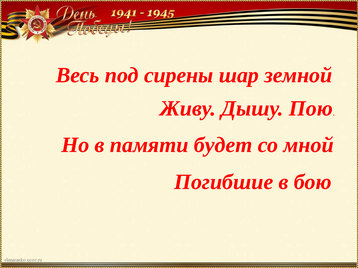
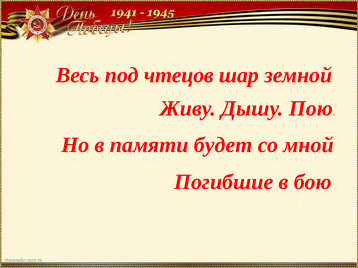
сирены: сирены -> чтецов (179, 75)
